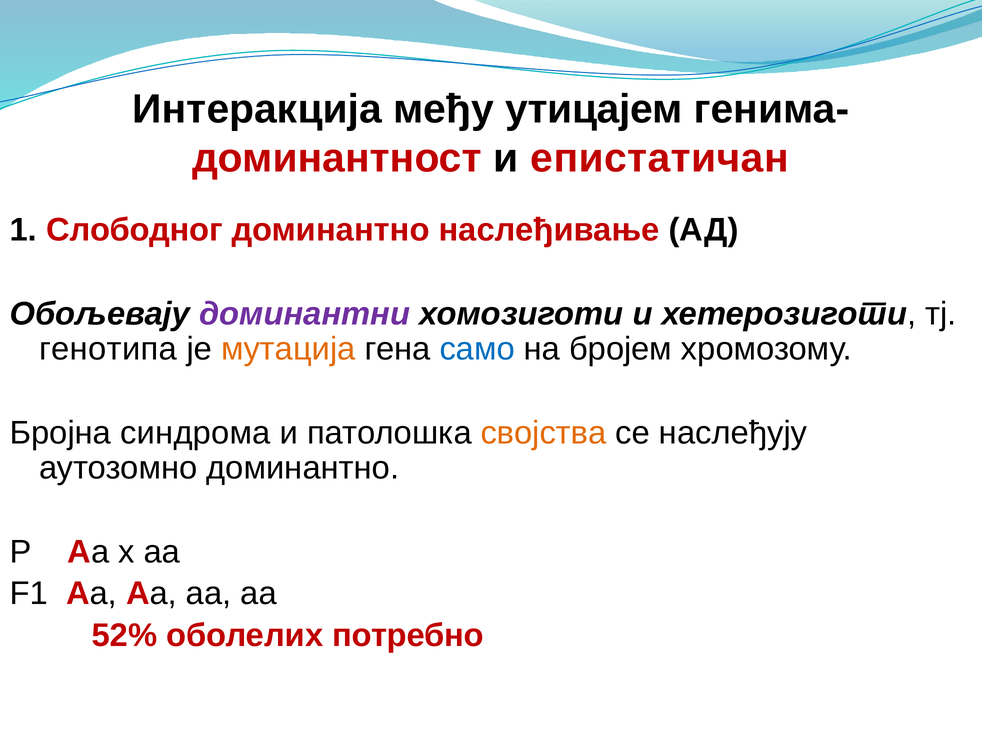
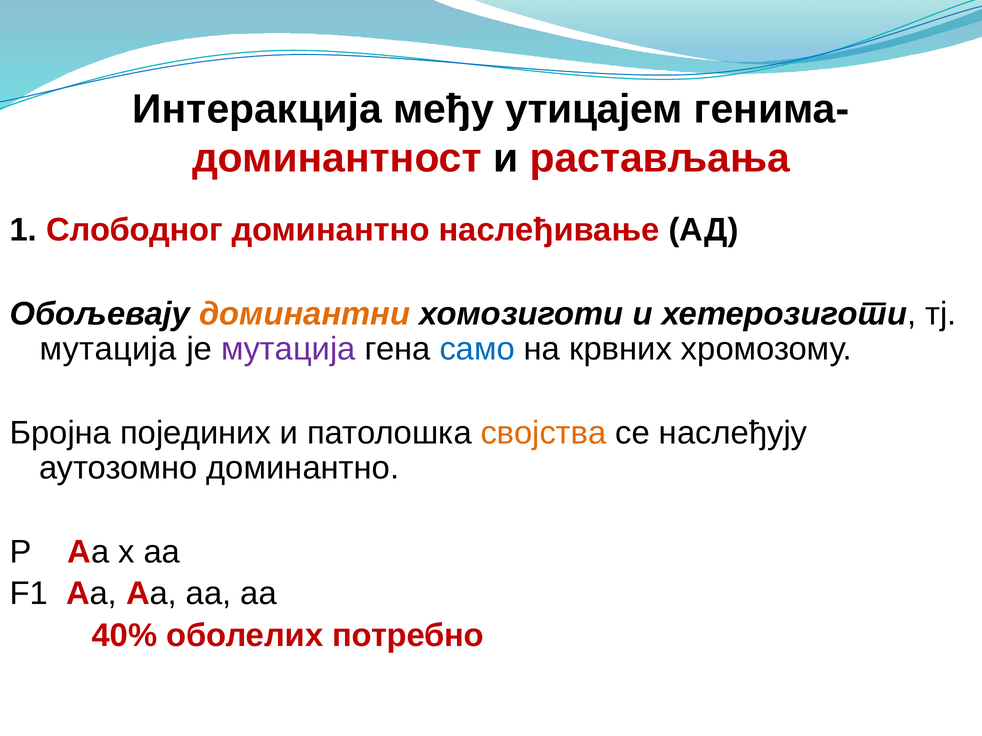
епистатичан: епистатичан -> растављања (660, 158)
доминантни colour: purple -> orange (305, 314)
генотипа: генотипа -> мутација (108, 349)
мутација colour: orange -> purple (288, 349)
бројем: бројем -> крвних (621, 349)
синдрома: синдрома -> појединих (196, 433)
52%: 52% -> 40% (124, 636)
